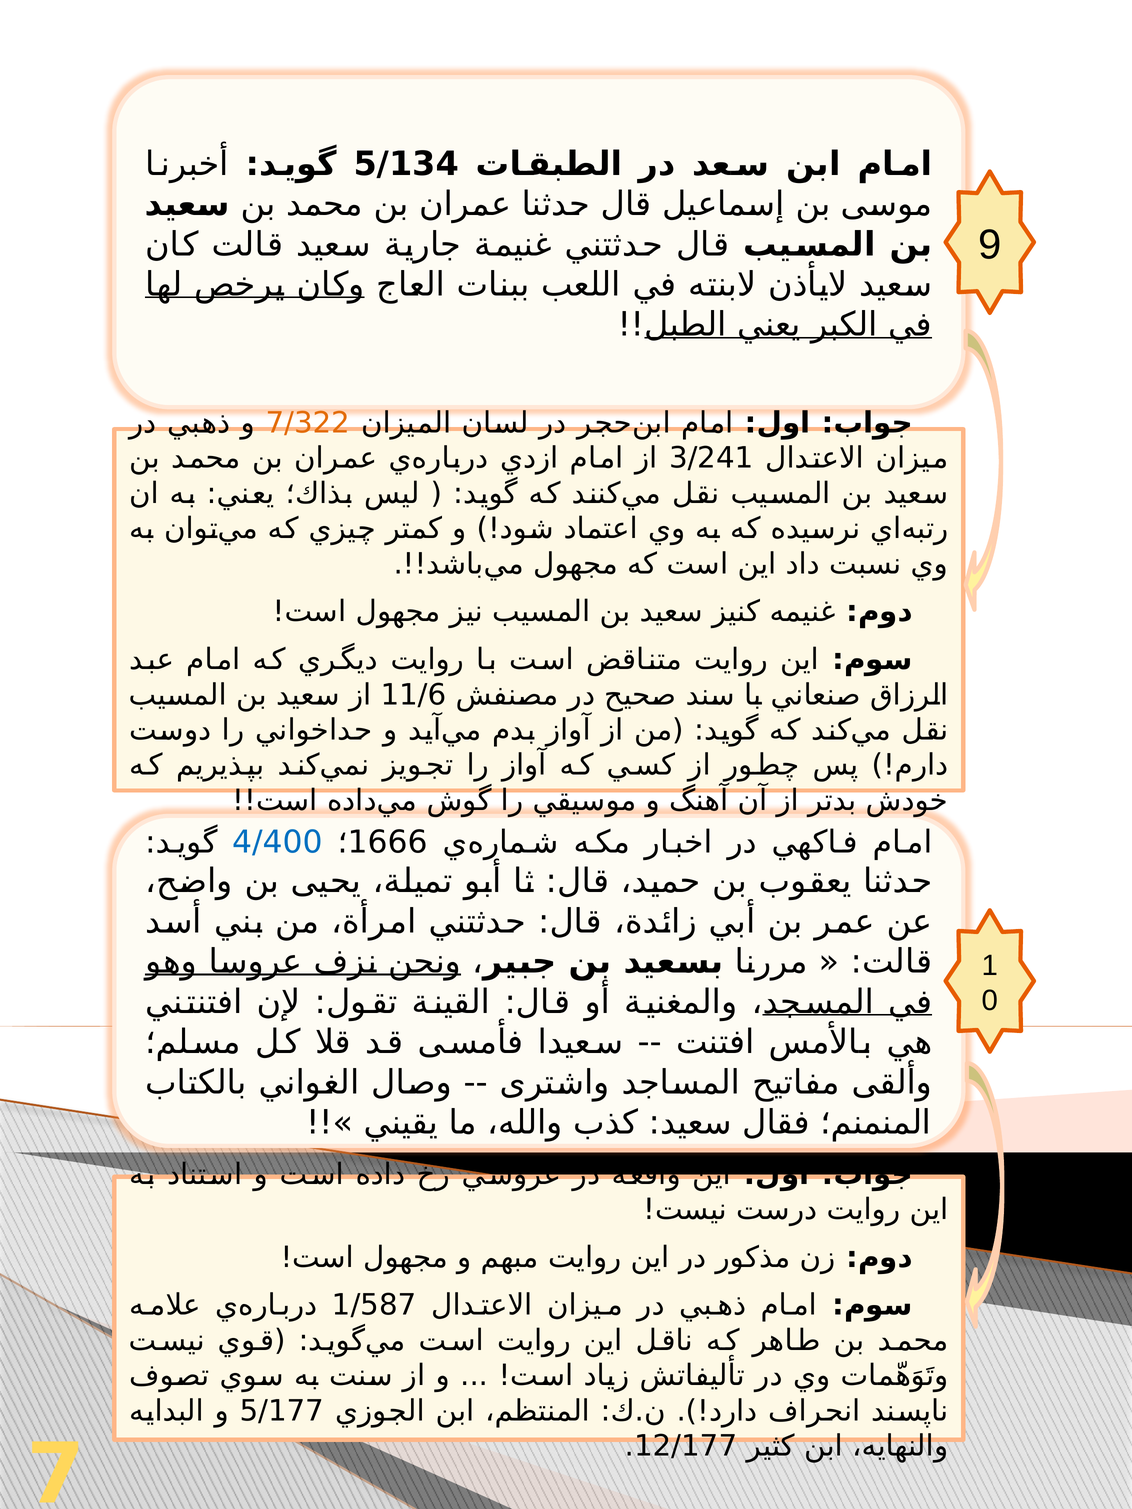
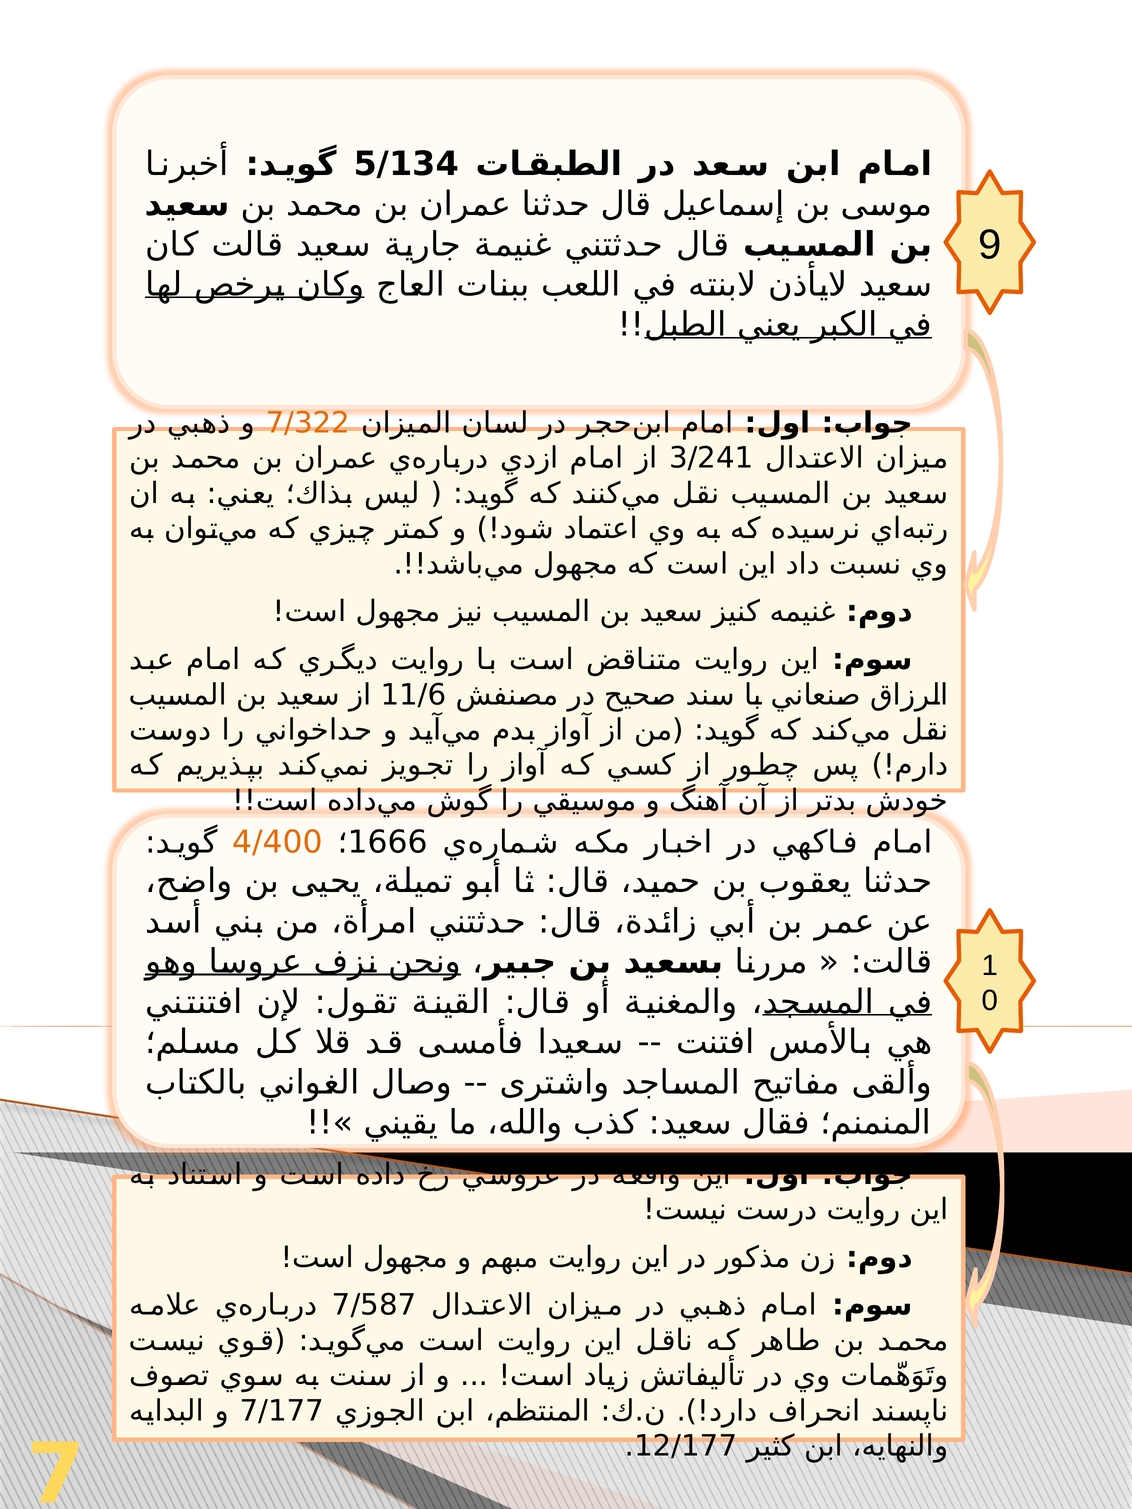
4/400 colour: blue -> orange (278, 842)
1/587: 1/587 -> 7/587 (374, 1306)
5/177: 5/177 -> 7/177 (282, 1411)
